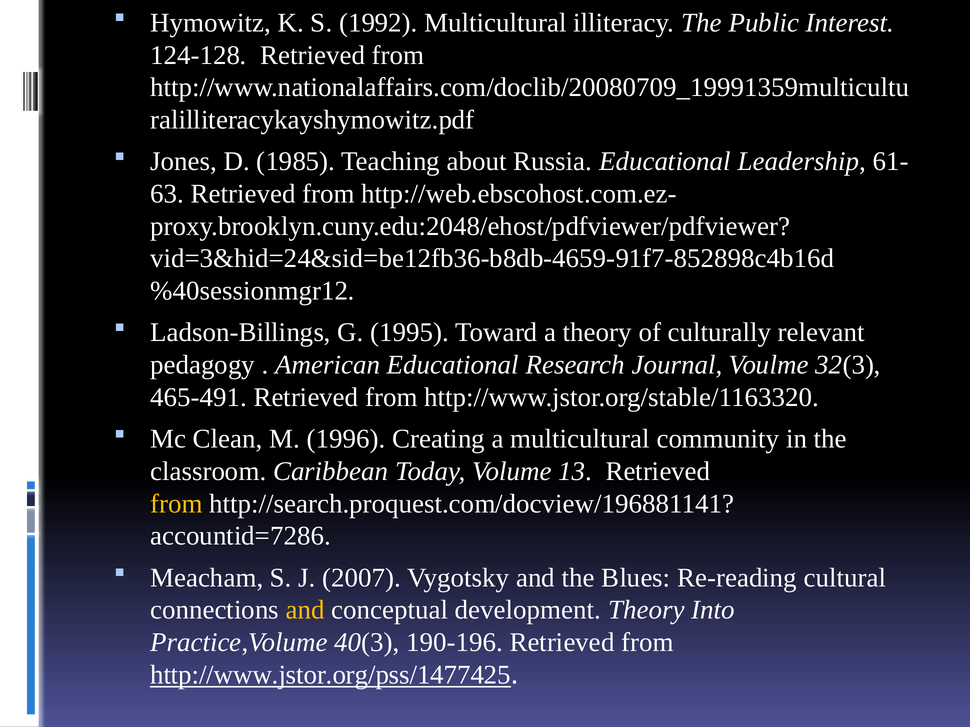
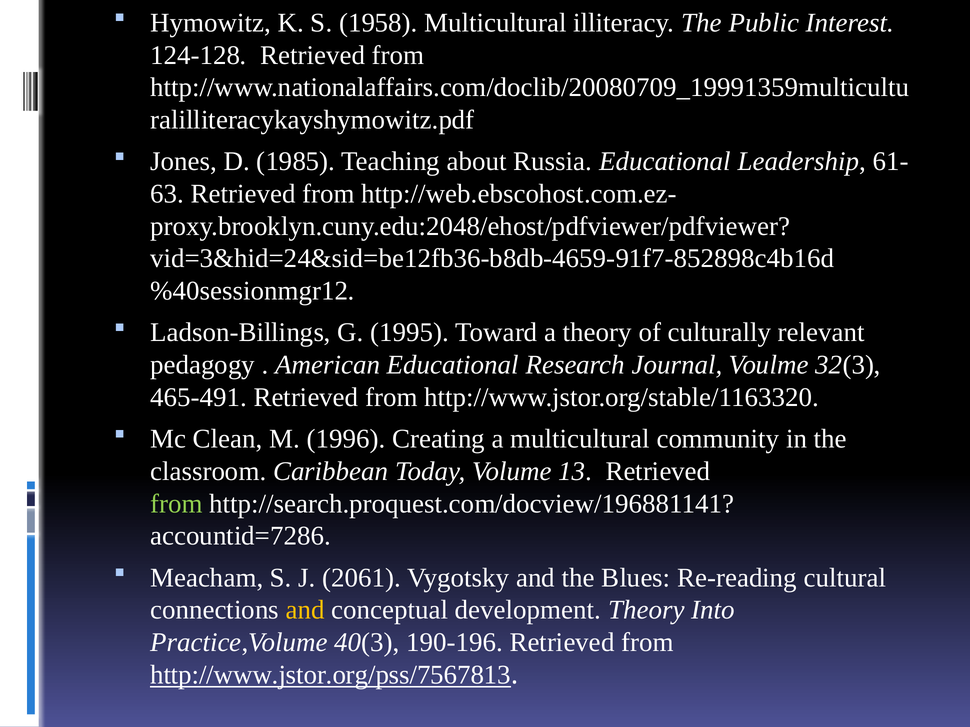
1992: 1992 -> 1958 (378, 23)
from colour: yellow -> light green (176, 504)
2007: 2007 -> 2061 (362, 578)
http://www.jstor.org/pss/1477425: http://www.jstor.org/pss/1477425 -> http://www.jstor.org/pss/7567813 (330, 675)
